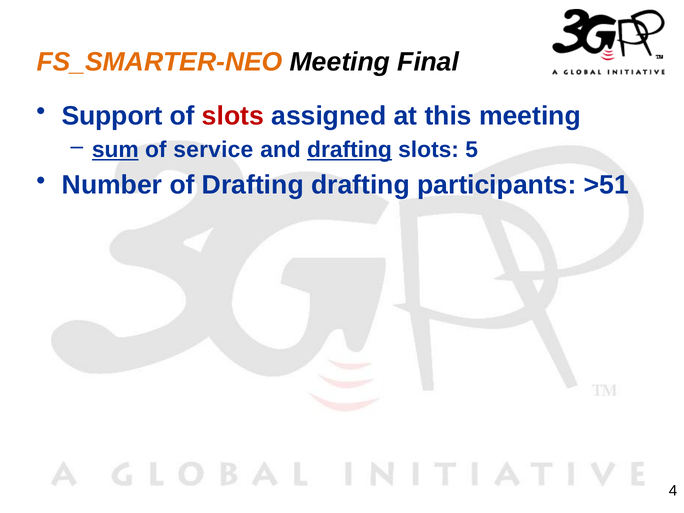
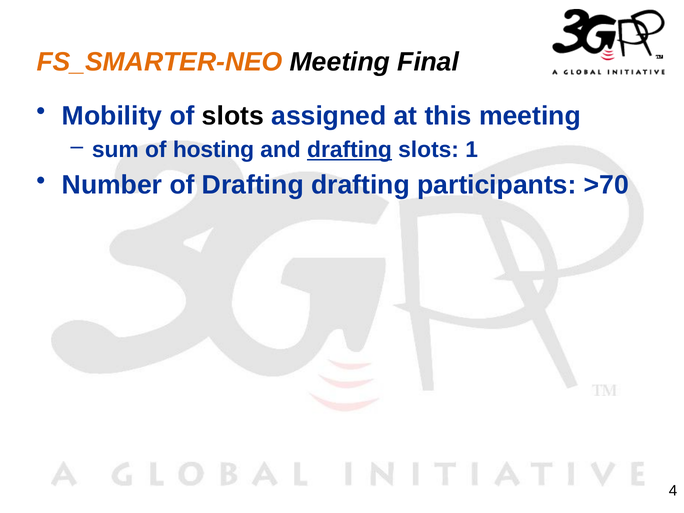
Support: Support -> Mobility (112, 116)
slots colour: red -> black (233, 116)
sum underline: present -> none (115, 150)
service: service -> hosting (214, 150)
5: 5 -> 1 (472, 150)
>51: >51 -> >70 (606, 185)
